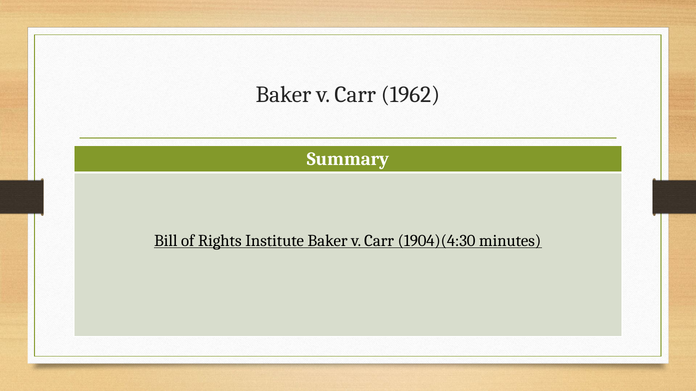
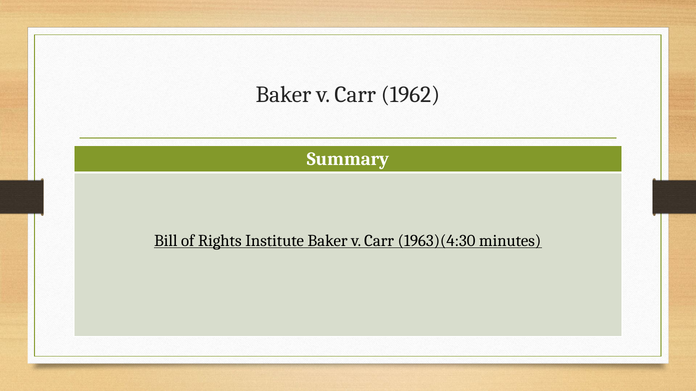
1904)(4:30: 1904)(4:30 -> 1963)(4:30 (437, 241)
